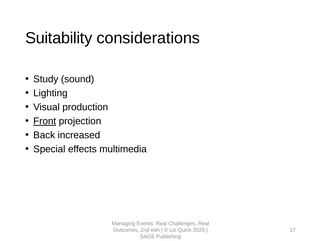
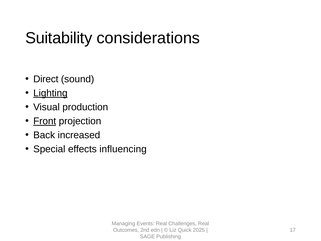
Study: Study -> Direct (46, 79)
Lighting underline: none -> present (50, 93)
multimedia: multimedia -> influencing (123, 149)
